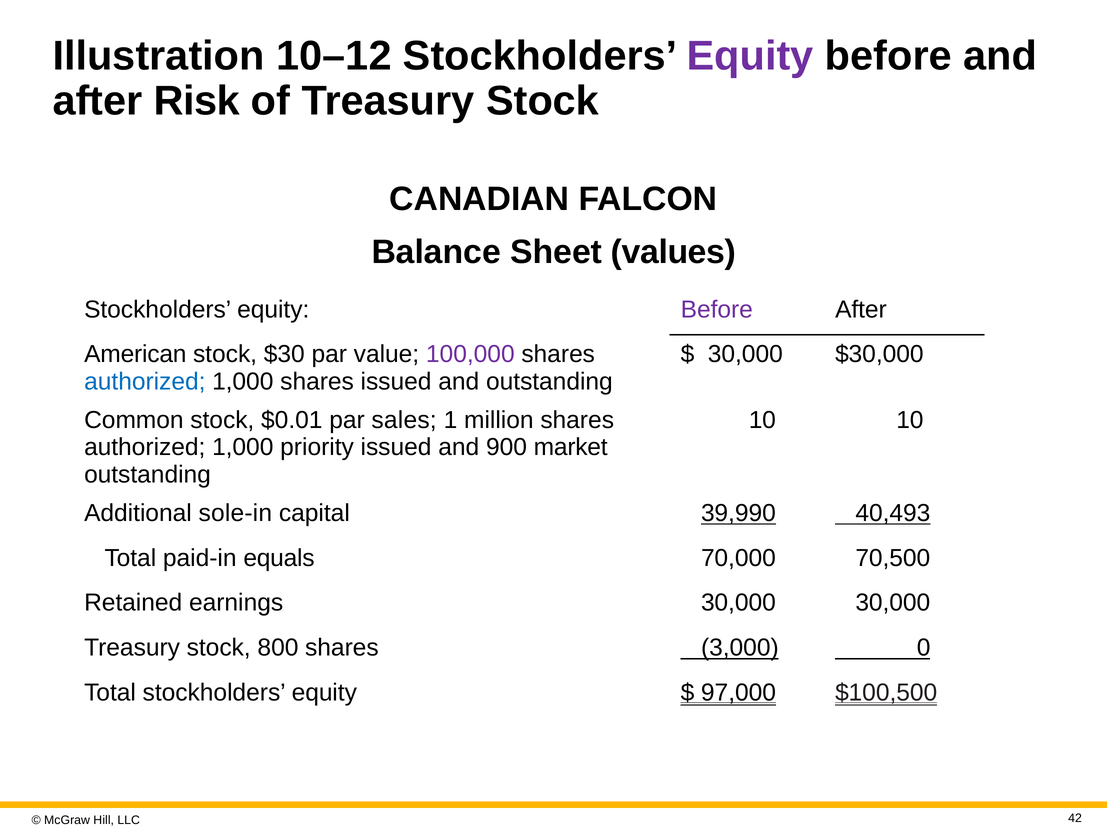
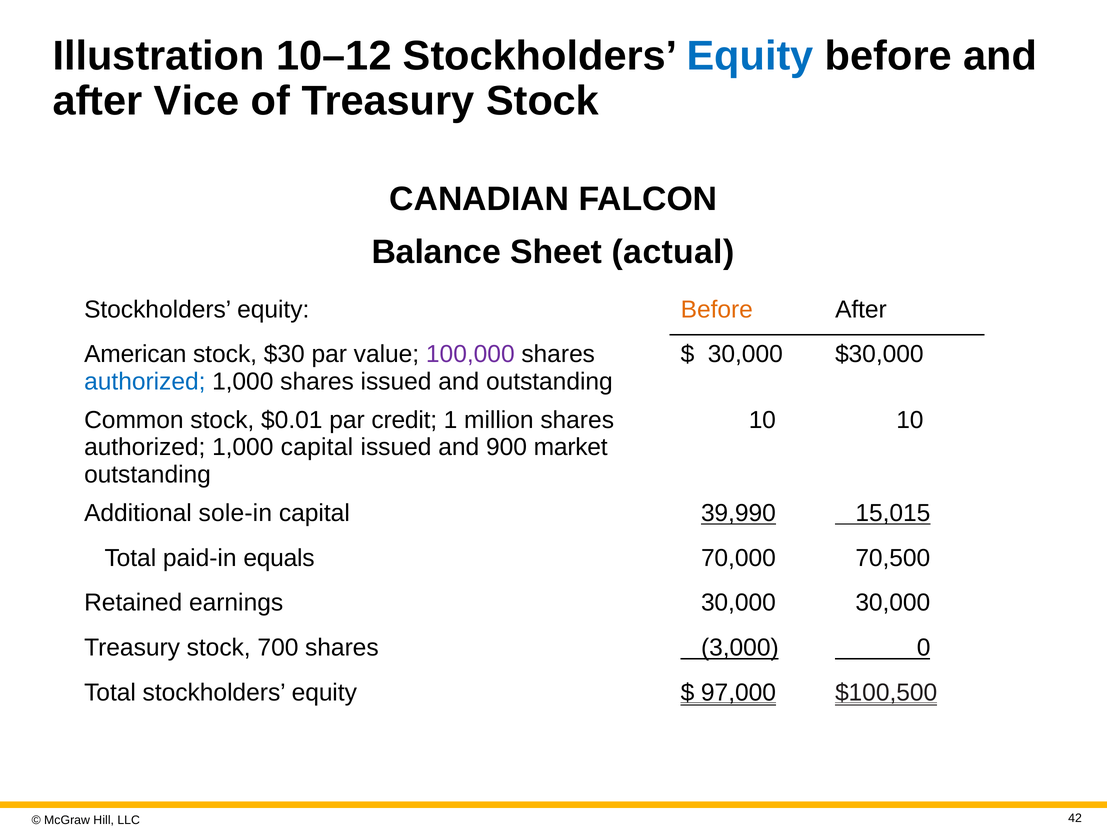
Equity colour: purple -> blue (750, 56)
Risk: Risk -> Vice (197, 101)
values: values -> actual (673, 252)
Before colour: purple -> orange (717, 310)
sales: sales -> credit (404, 420)
1,000 priority: priority -> capital (317, 448)
40,493: 40,493 -> 15,015 (893, 513)
800: 800 -> 700 (278, 648)
